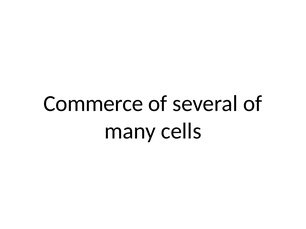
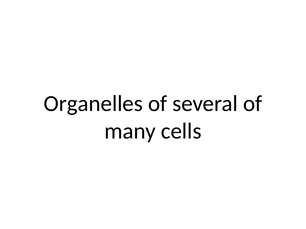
Commerce: Commerce -> Organelles (93, 104)
